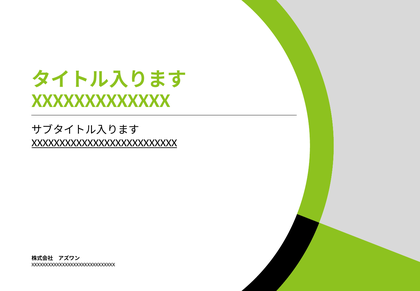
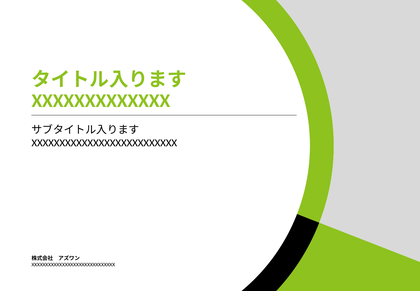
XXXXXXXXXXXXXXXXXXXXXXXXXX underline: present -> none (104, 143)
